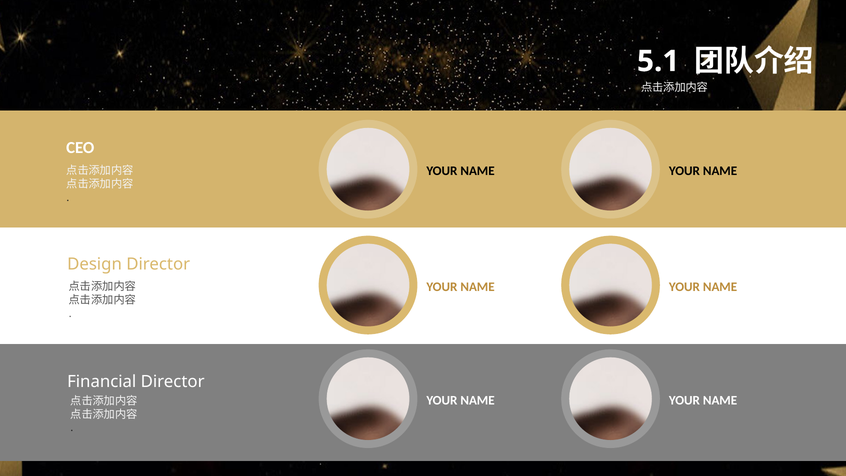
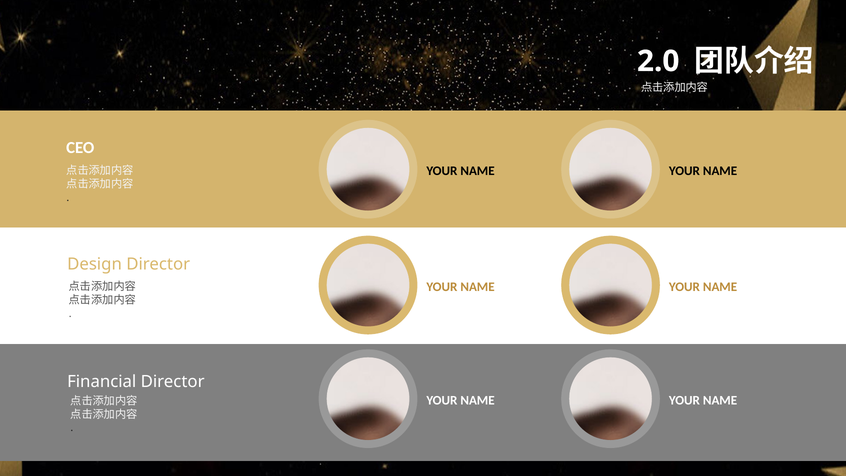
5.1: 5.1 -> 2.0 (658, 61)
